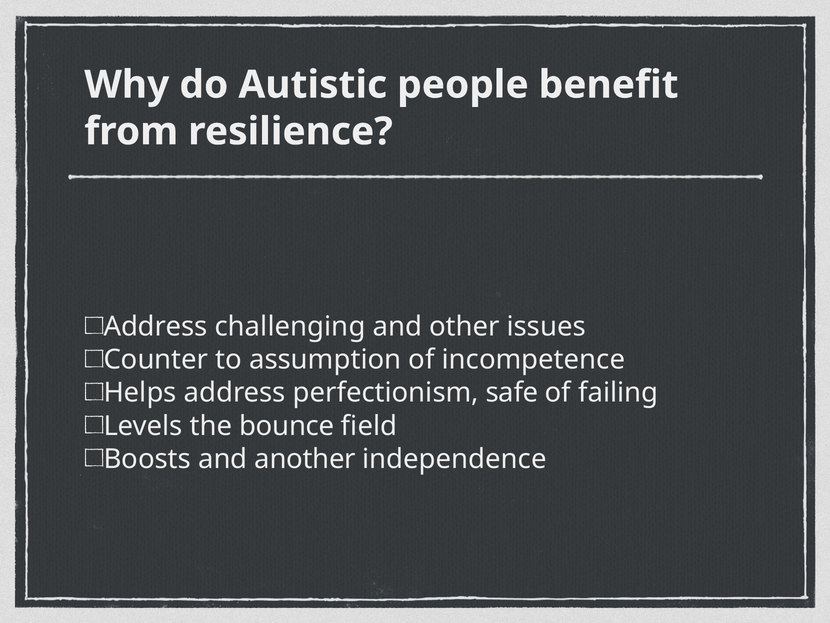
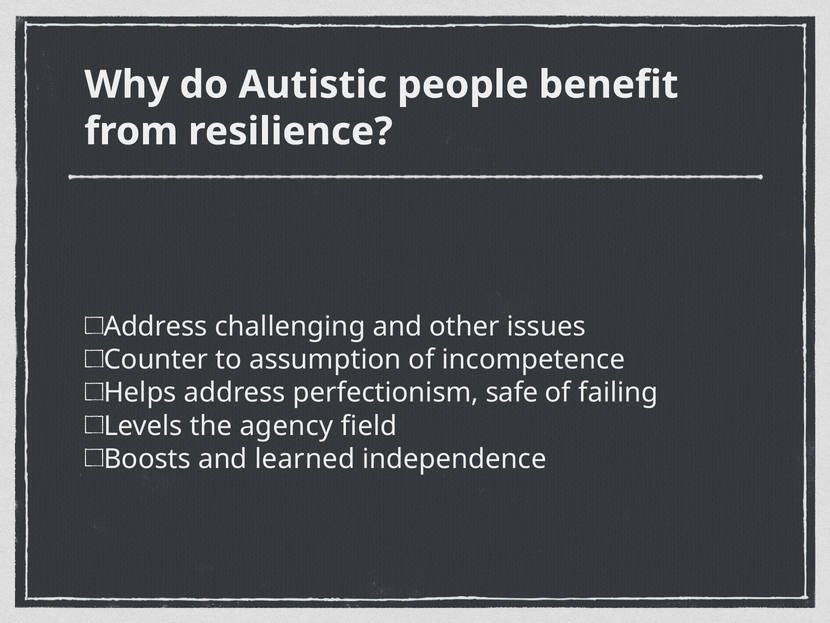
bounce: bounce -> agency (287, 426)
another: another -> learned (305, 459)
